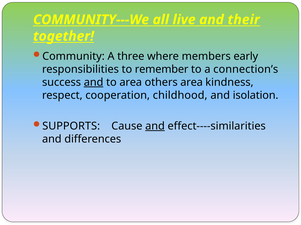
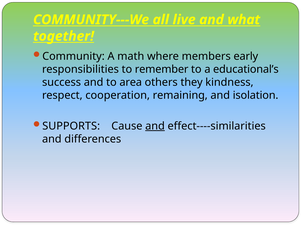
their: their -> what (244, 20)
three: three -> math (131, 56)
connection’s: connection’s -> educational’s (246, 69)
and underline: present -> none (94, 82)
others area: area -> they (192, 82)
childhood: childhood -> remaining (180, 96)
